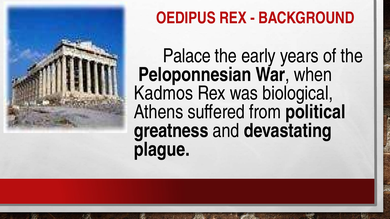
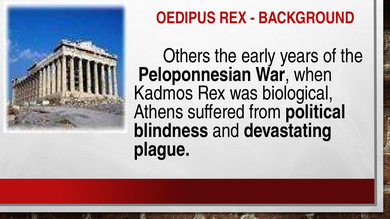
Palace: Palace -> Others (187, 56)
greatness: greatness -> blindness (171, 131)
